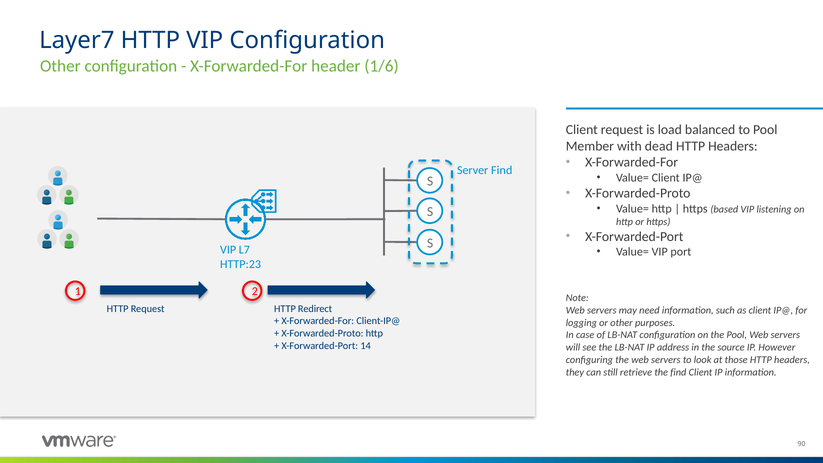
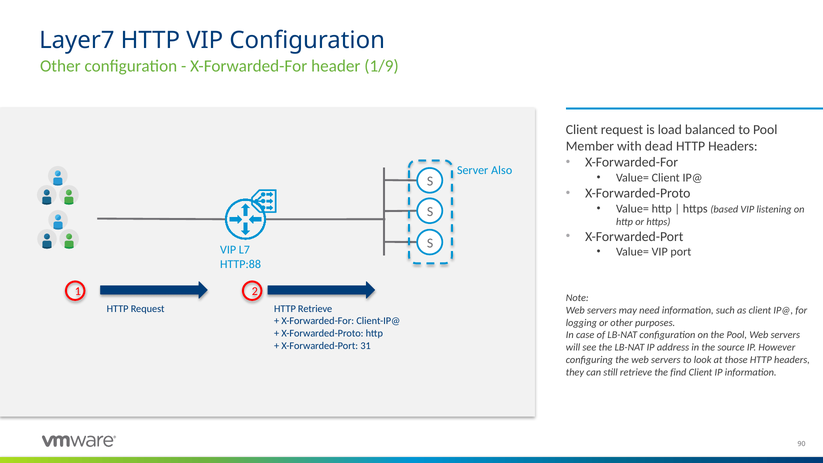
1/6: 1/6 -> 1/9 (382, 66)
Server Find: Find -> Also (502, 170)
HTTP:23: HTTP:23 -> HTTP:88 (241, 264)
HTTP Redirect: Redirect -> Retrieve (315, 309)
14: 14 -> 31 (366, 346)
